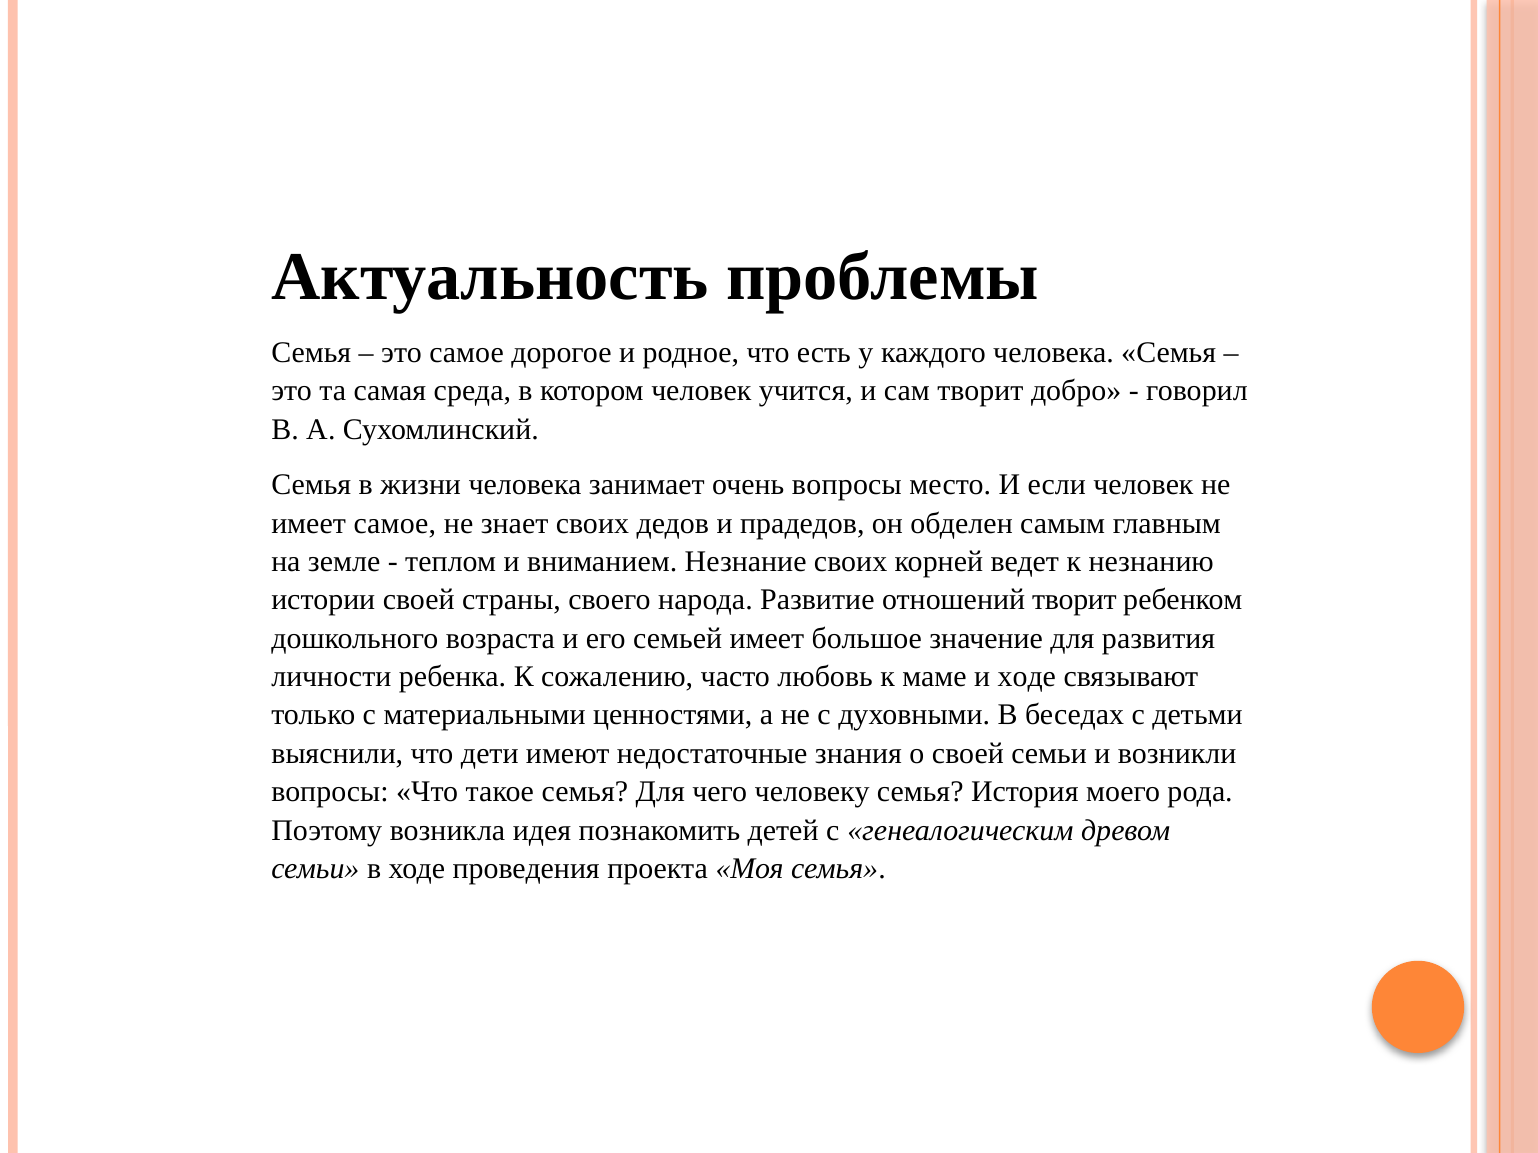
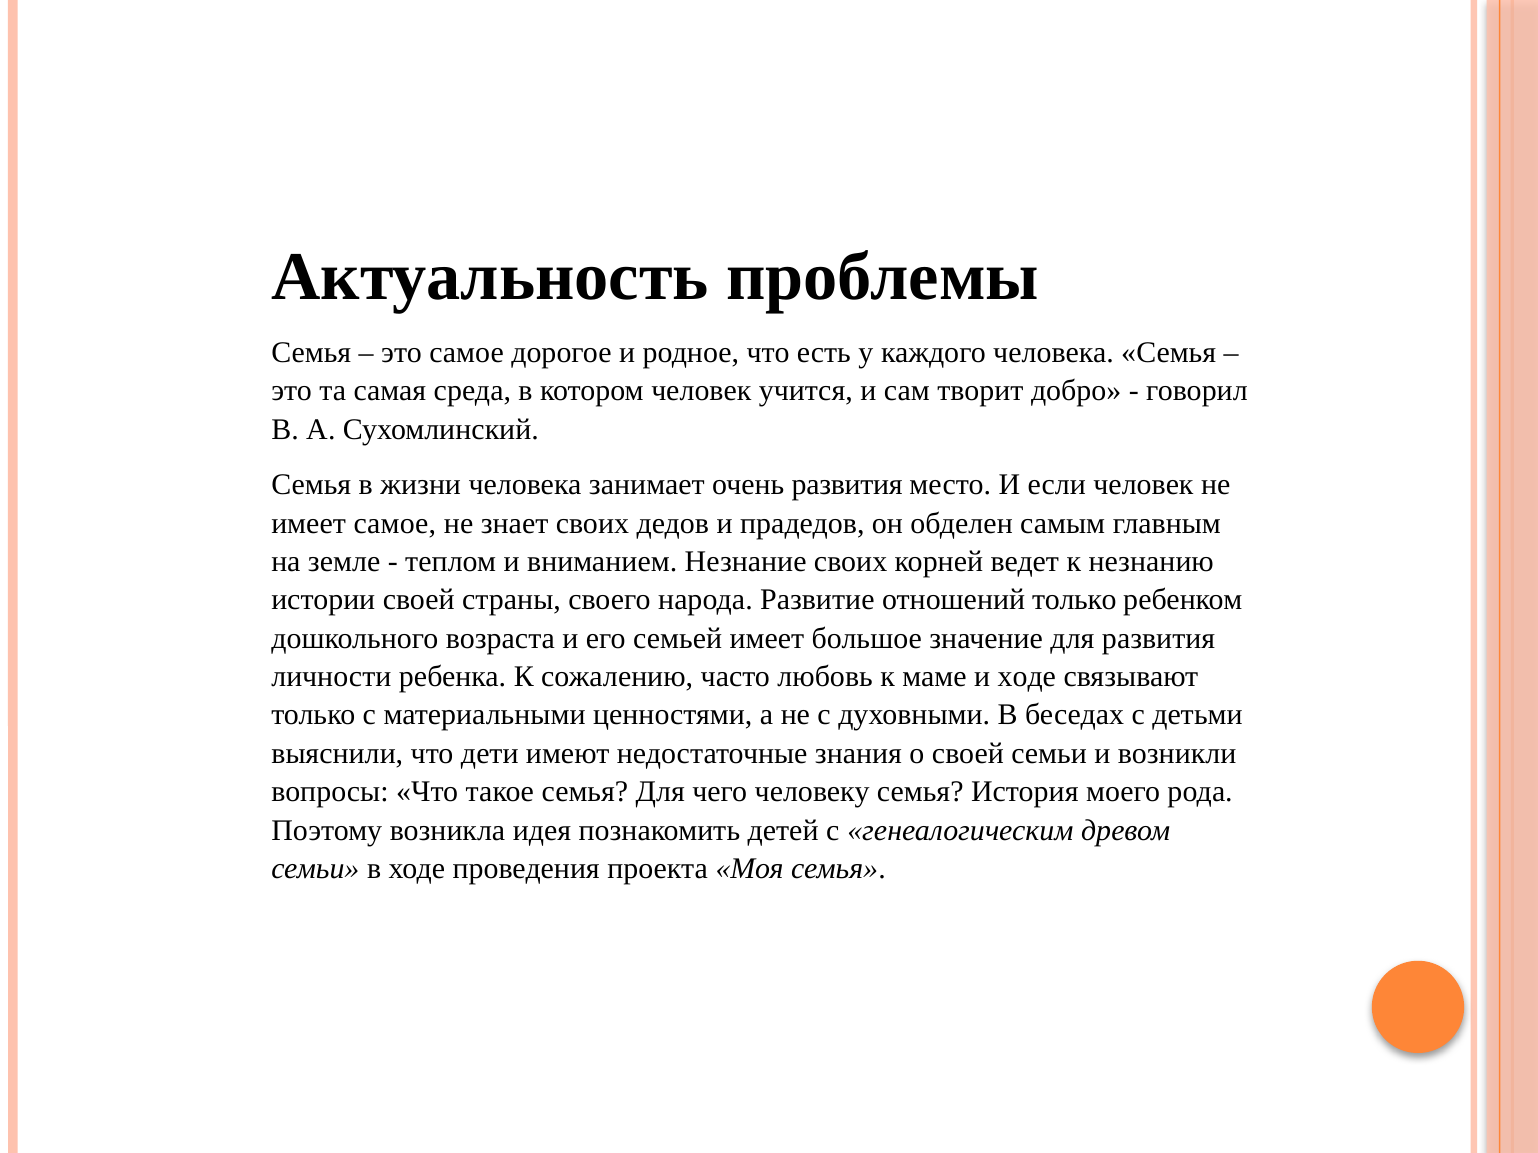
очень вопросы: вопросы -> развития (847, 485)
отношений творит: творит -> только (1074, 600)
